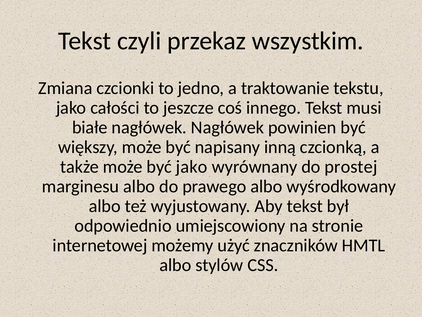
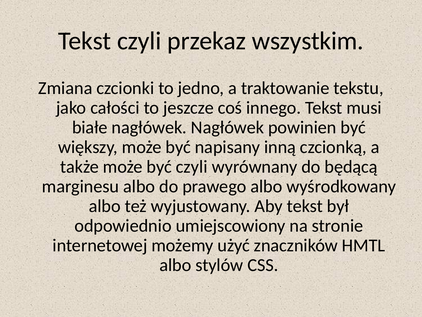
być jako: jako -> czyli (192, 167)
prostej: prostej -> będącą (351, 167)
